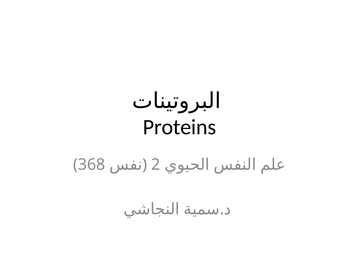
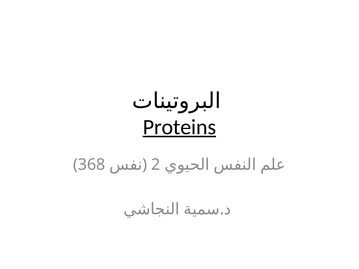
Proteins underline: none -> present (179, 127)
